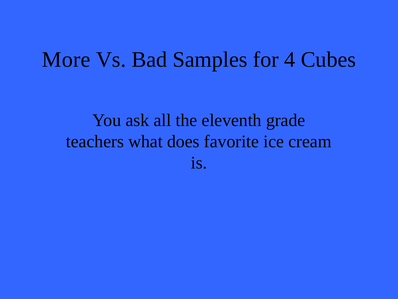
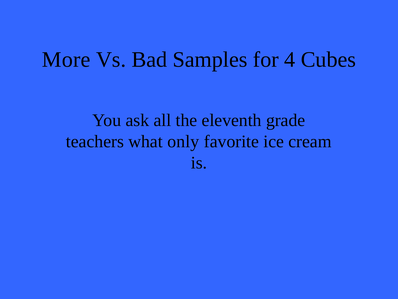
does: does -> only (183, 141)
